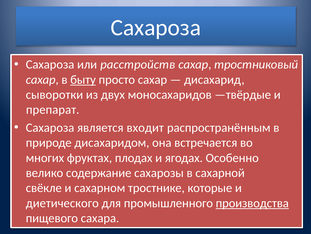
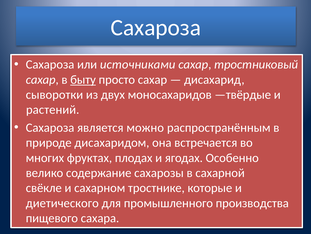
расстройств: расстройств -> источниками (138, 64)
препарат: препарат -> растений (53, 109)
входит: входит -> можно (145, 127)
производства underline: present -> none (252, 202)
